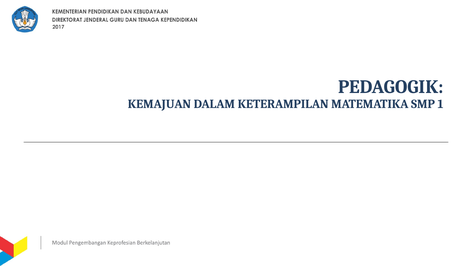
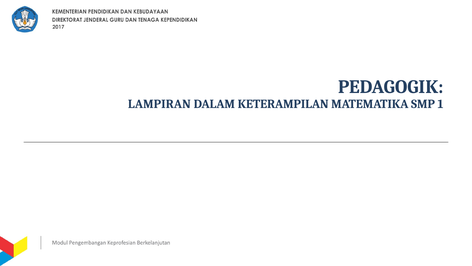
KEMAJUAN: KEMAJUAN -> LAMPIRAN (159, 104)
